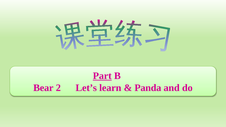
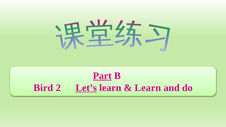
Bear: Bear -> Bird (43, 88)
Let’s underline: none -> present (86, 88)
Panda: Panda -> Learn (148, 88)
